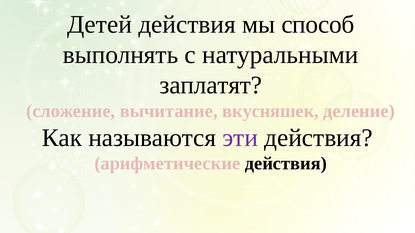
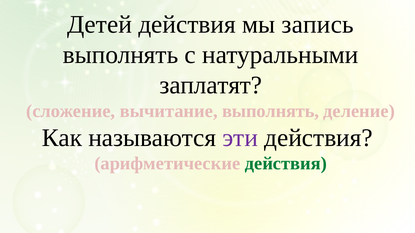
способ: способ -> запись (318, 25)
вычитание вкусняшек: вкусняшек -> выполнять (271, 111)
действия colour: black -> green (286, 164)
